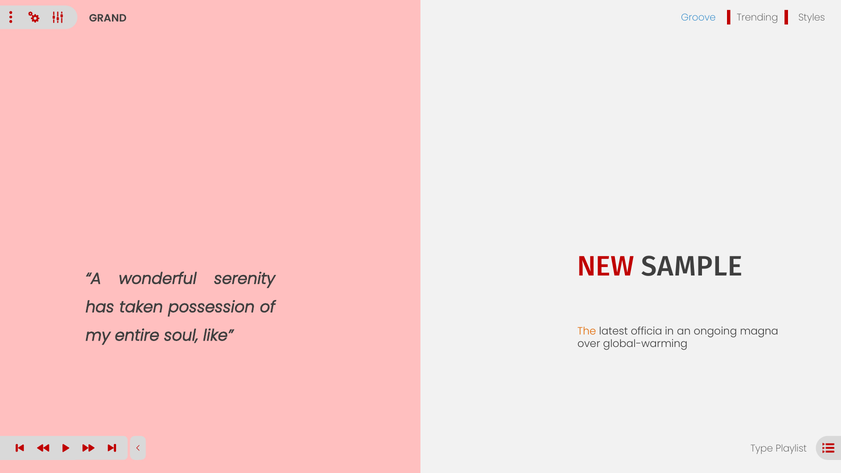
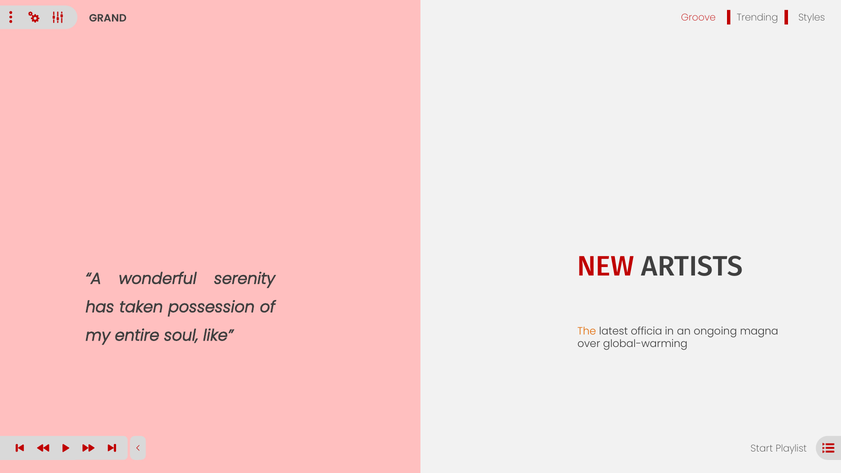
Groove colour: blue -> red (698, 18)
SAMPLE: SAMPLE -> ARTISTS (692, 267)
Type: Type -> Start (762, 448)
